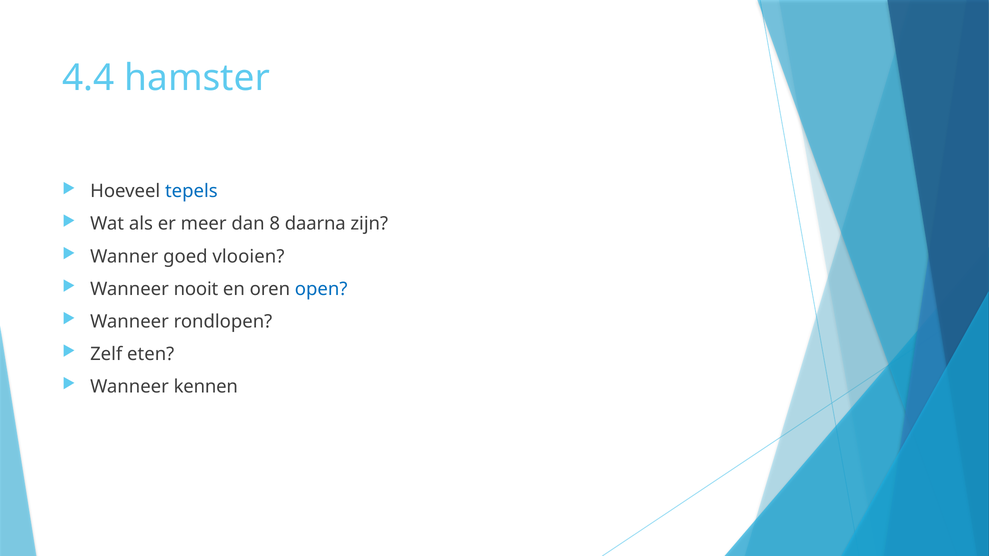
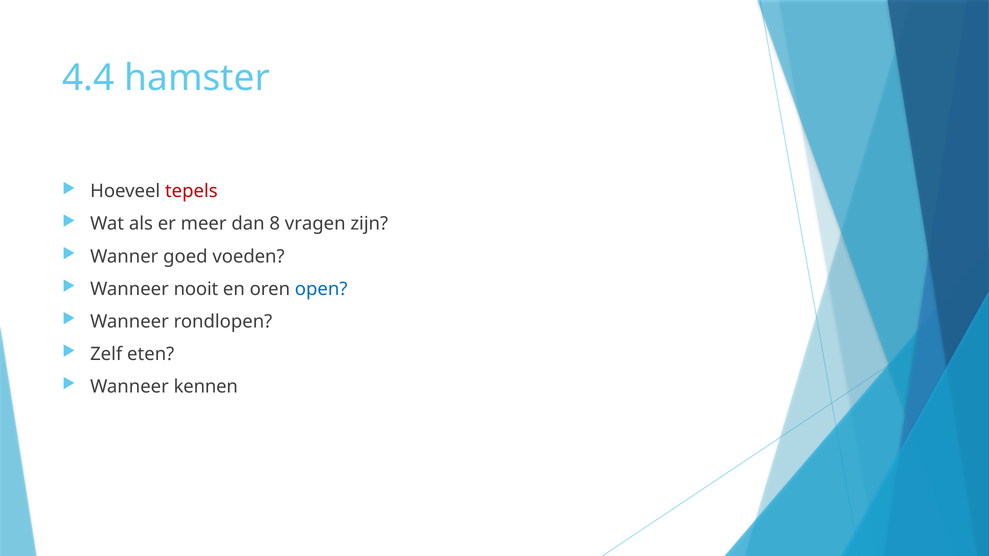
tepels colour: blue -> red (191, 191)
daarna: daarna -> vragen (315, 224)
vlooien: vlooien -> voeden (249, 257)
